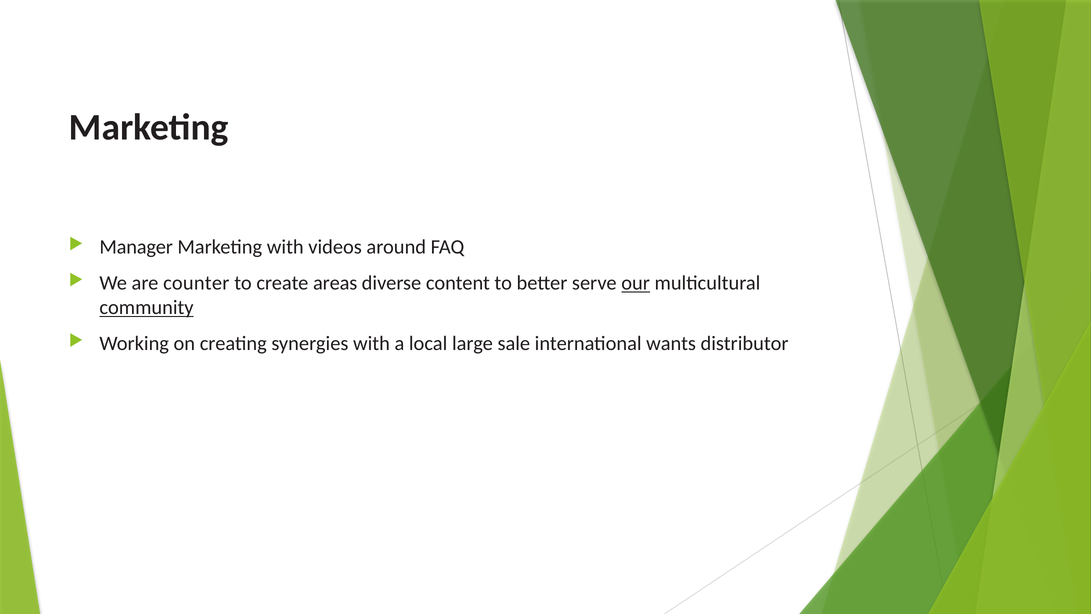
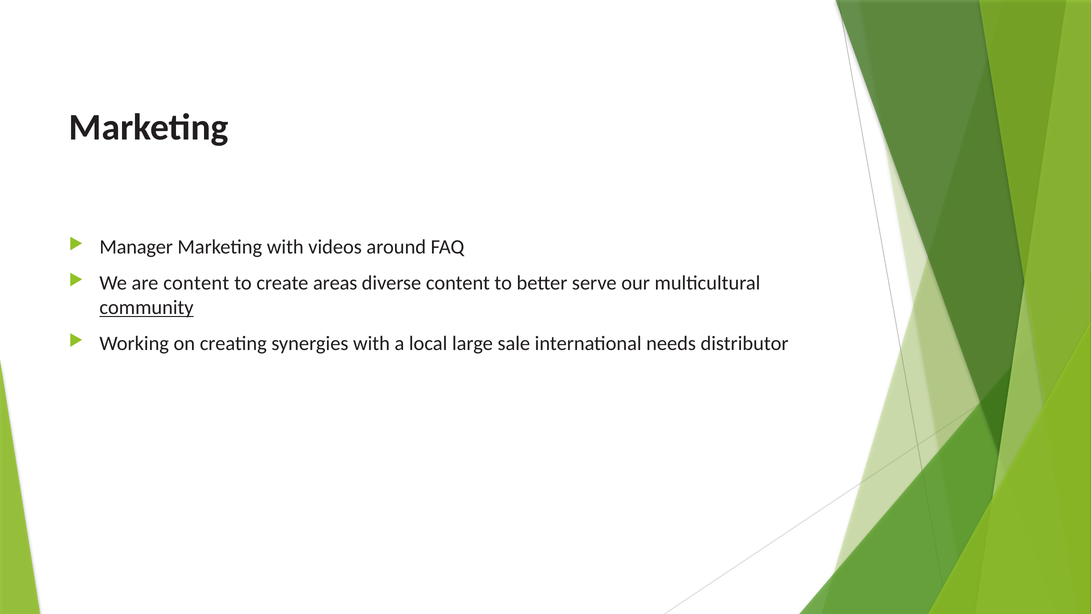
are counter: counter -> content (196, 283)
our underline: present -> none (636, 283)
wants: wants -> needs (671, 343)
